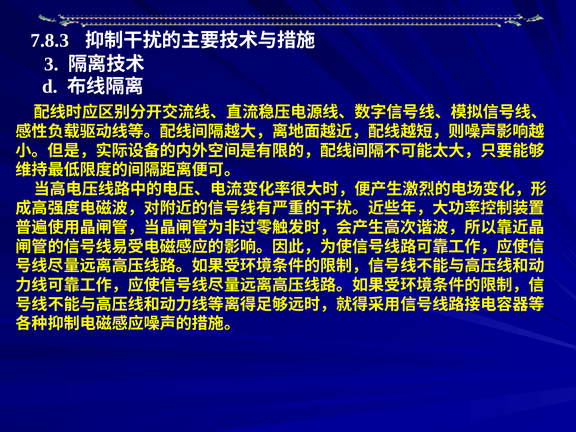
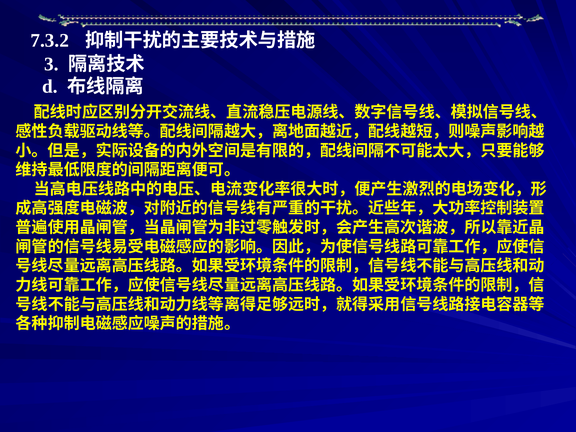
7.8.3: 7.8.3 -> 7.3.2 (50, 41)
